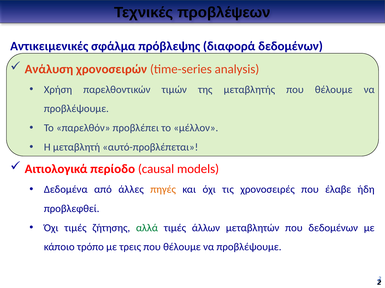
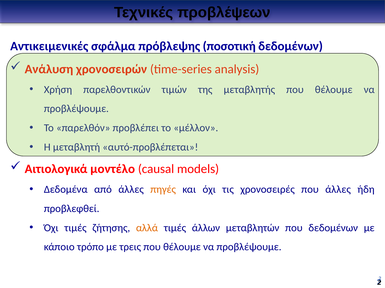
διαφορά: διαφορά -> ποσοτική (229, 46)
περίοδο: περίοδο -> μοντέλο (113, 169)
που έλαβε: έλαβε -> άλλες (338, 190)
αλλά colour: green -> orange (147, 228)
